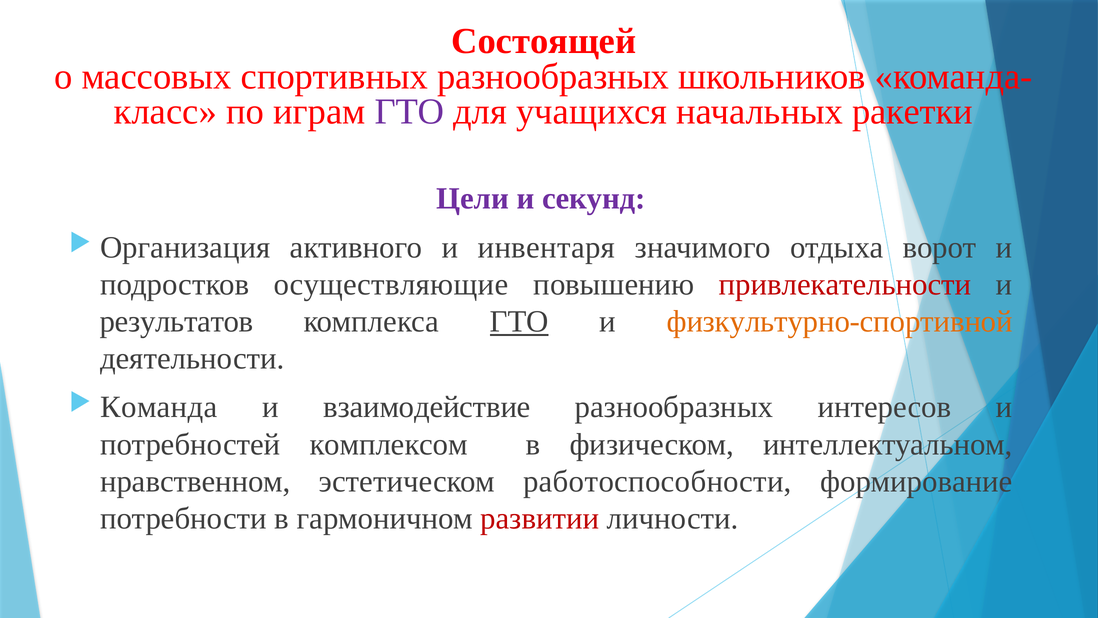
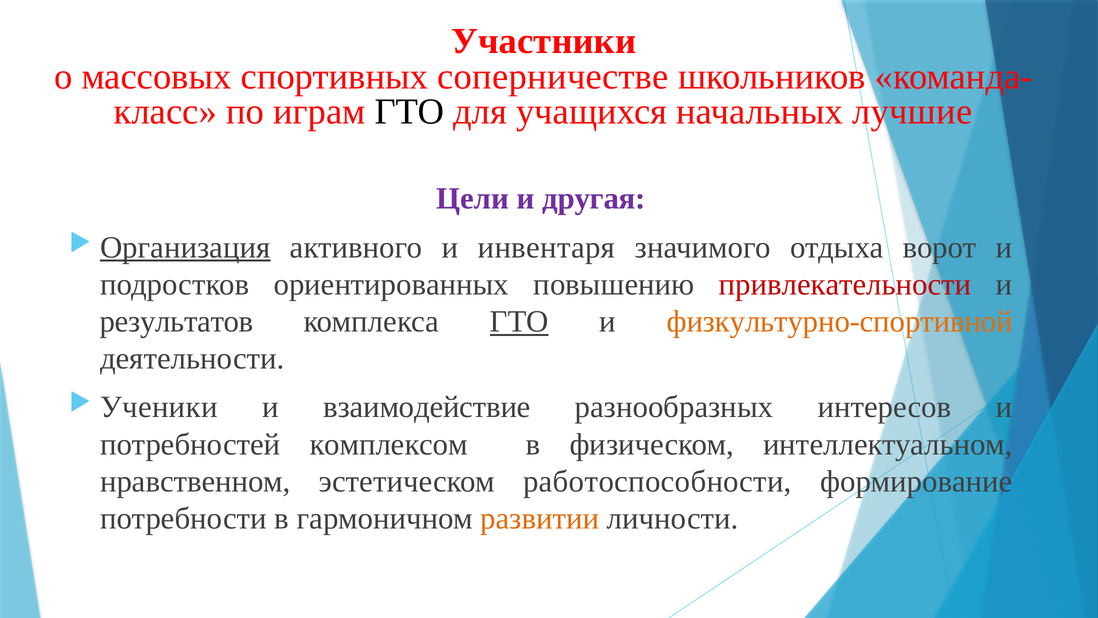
Состоящей: Состоящей -> Участники (544, 41)
спортивных разнообразных: разнообразных -> соперничестве (553, 77)
ГТО colour: purple -> black (409, 112)
ракетки: ракетки -> лучшие (912, 112)
секунд: секунд -> другая (594, 199)
Организация underline: none -> present (185, 247)
осуществляющие: осуществляющие -> ориентированных (391, 284)
Команда: Команда -> Ученики (159, 407)
развитии colour: red -> orange (540, 518)
